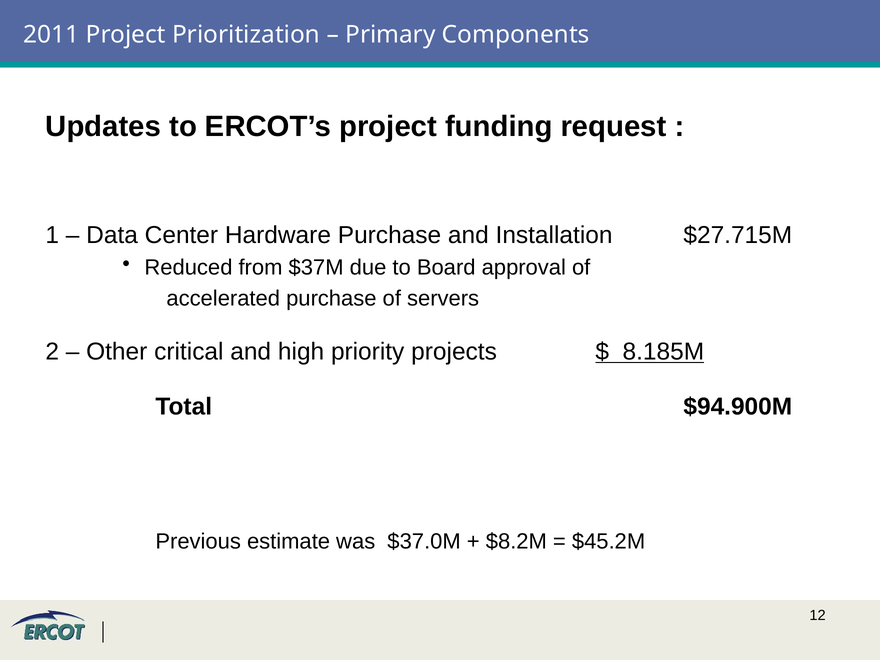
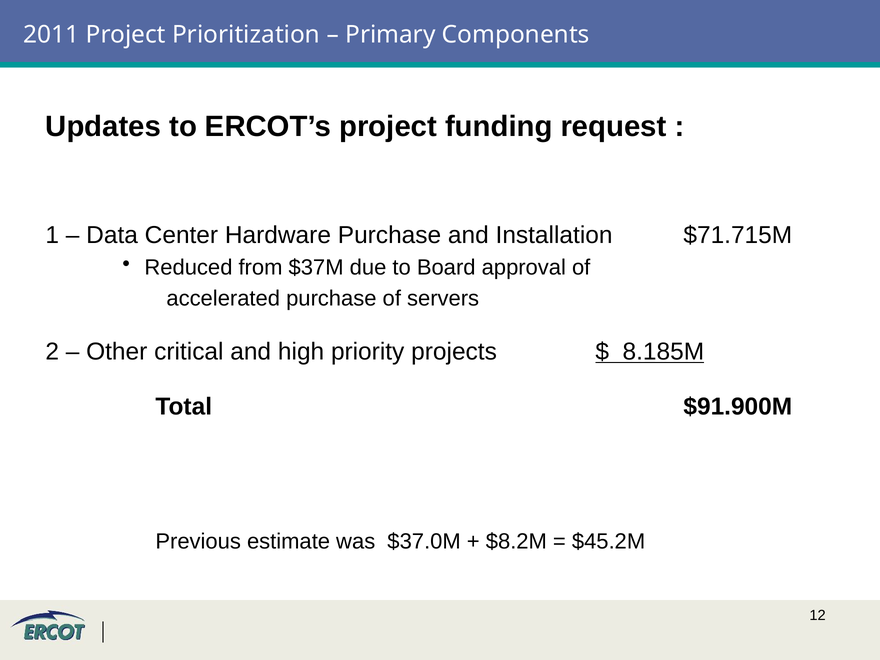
$27.715M: $27.715M -> $71.715M (738, 235)
$94.900M: $94.900M -> $91.900M (738, 407)
